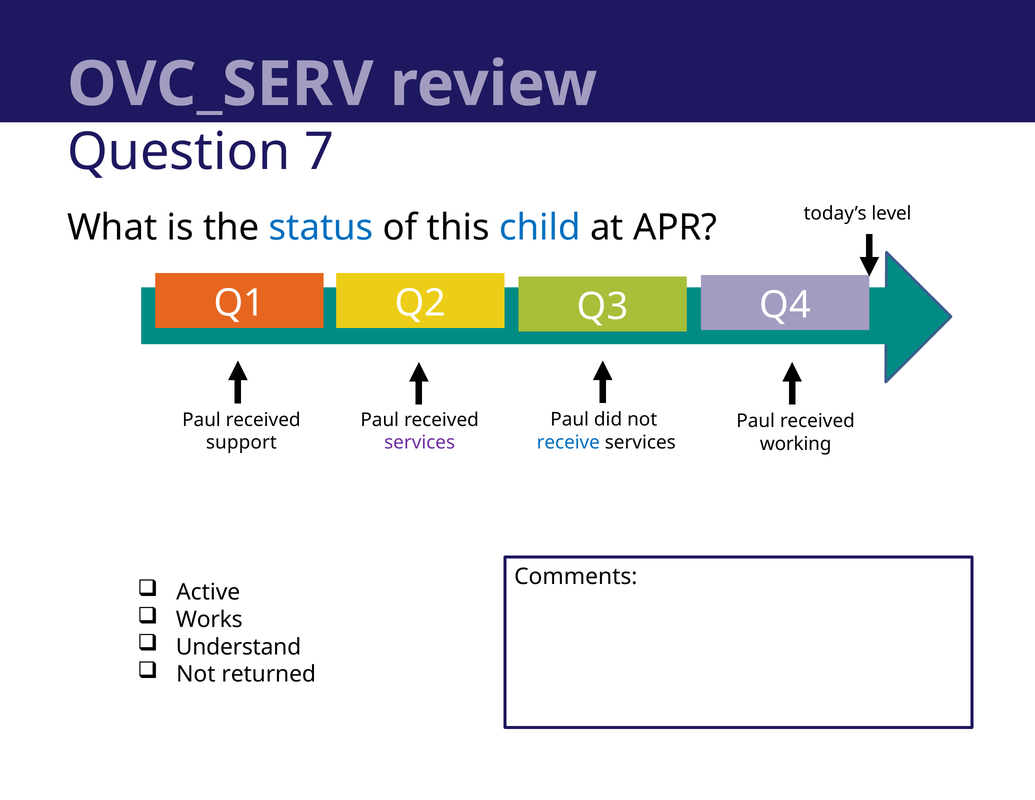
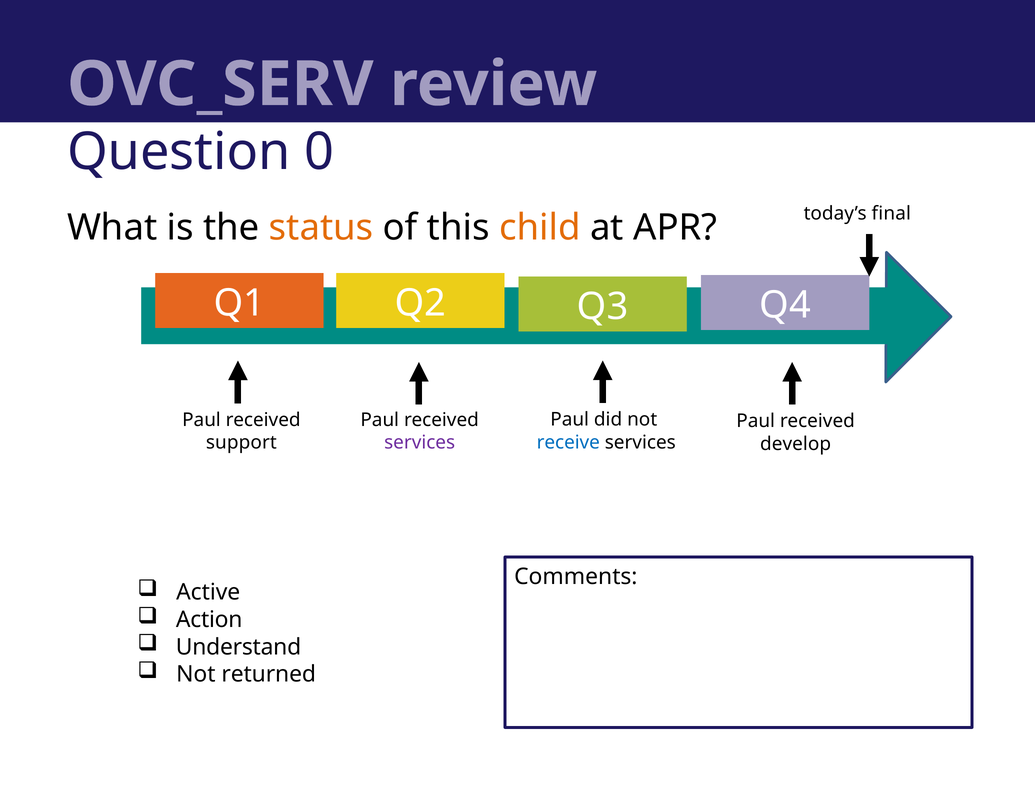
7: 7 -> 0 (319, 152)
level: level -> final (891, 213)
status colour: blue -> orange (321, 228)
child colour: blue -> orange (540, 228)
working: working -> develop (796, 444)
Works: Works -> Action (209, 619)
